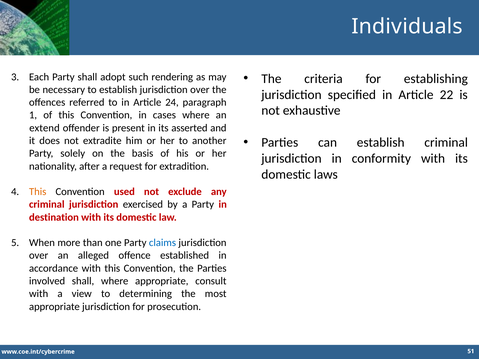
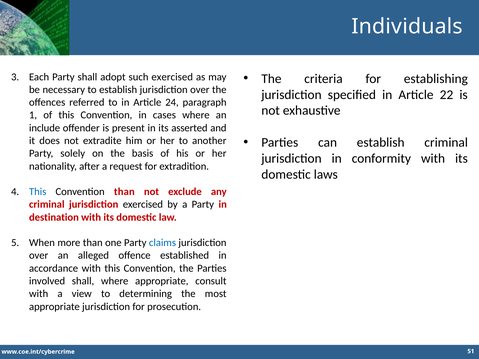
such rendering: rendering -> exercised (172, 77)
extend: extend -> include (45, 128)
This colour: orange -> blue (38, 192)
Convention used: used -> than (124, 192)
